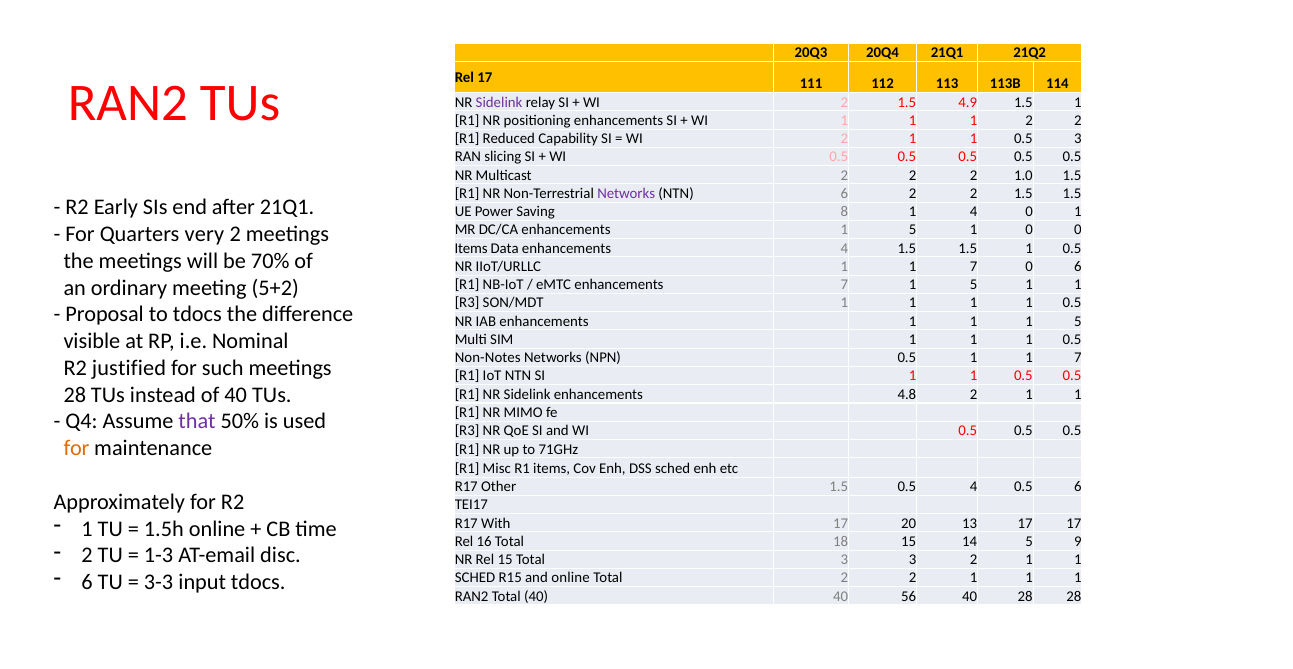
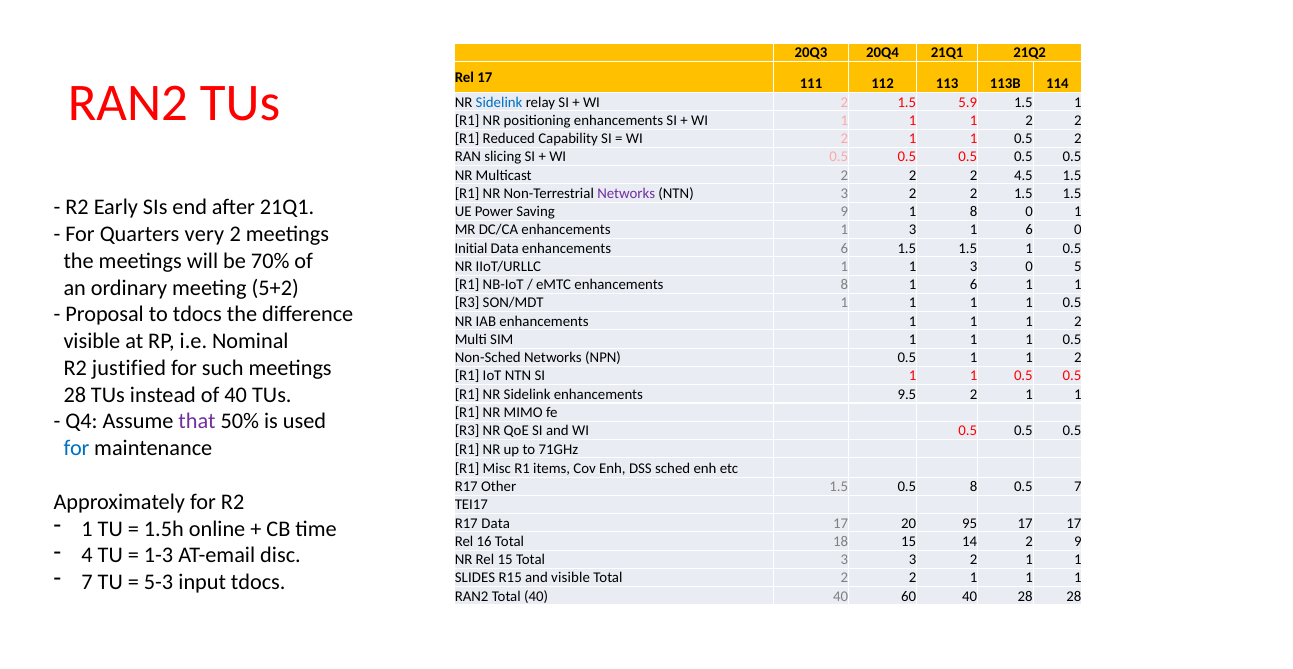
Sidelink colour: purple -> blue (499, 102)
4.9: 4.9 -> 5.9 (968, 102)
0.5 3: 3 -> 2 (1078, 139)
1.0: 1.0 -> 4.5 (1023, 175)
NTN 6: 6 -> 3 (844, 193)
Saving 8: 8 -> 9 (844, 212)
1 4: 4 -> 8 (974, 212)
enhancements 1 5: 5 -> 3 (913, 230)
0: 0 -> 6 (1029, 230)
Items: Items -> Initial (471, 248)
enhancements 4: 4 -> 6 (844, 248)
IIoT/URLLC 1 1 7: 7 -> 3 (974, 266)
0 6: 6 -> 5 (1078, 266)
enhancements 7: 7 -> 8 (844, 285)
5: 5 -> 6 (974, 285)
5: 5 -> 2 (1078, 321)
Non-Notes: Non-Notes -> Non-Sched (488, 358)
0.5 1 1 7: 7 -> 2 (1078, 358)
4.8: 4.8 -> 9.5 (907, 394)
for colour: orange -> blue (76, 448)
0.5 4: 4 -> 8 (974, 486)
0.5 6: 6 -> 7 (1078, 486)
R17 With: With -> Data (496, 523)
13: 13 -> 95 (970, 523)
14 5: 5 -> 2 (1029, 541)
2: 2 -> 4 (87, 555)
6: 6 -> 7 (87, 582)
3-3: 3-3 -> 5-3 (159, 582)
SCHED: SCHED -> SLIDES (475, 578)
and online: online -> visible (571, 578)
56: 56 -> 60 (909, 596)
